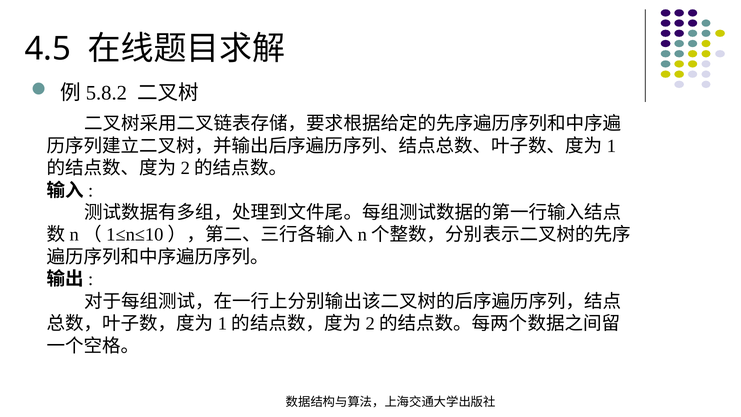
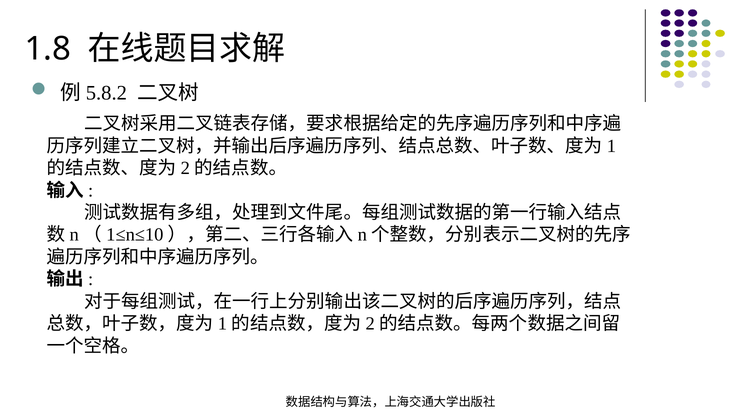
4.5: 4.5 -> 1.8 (48, 49)
